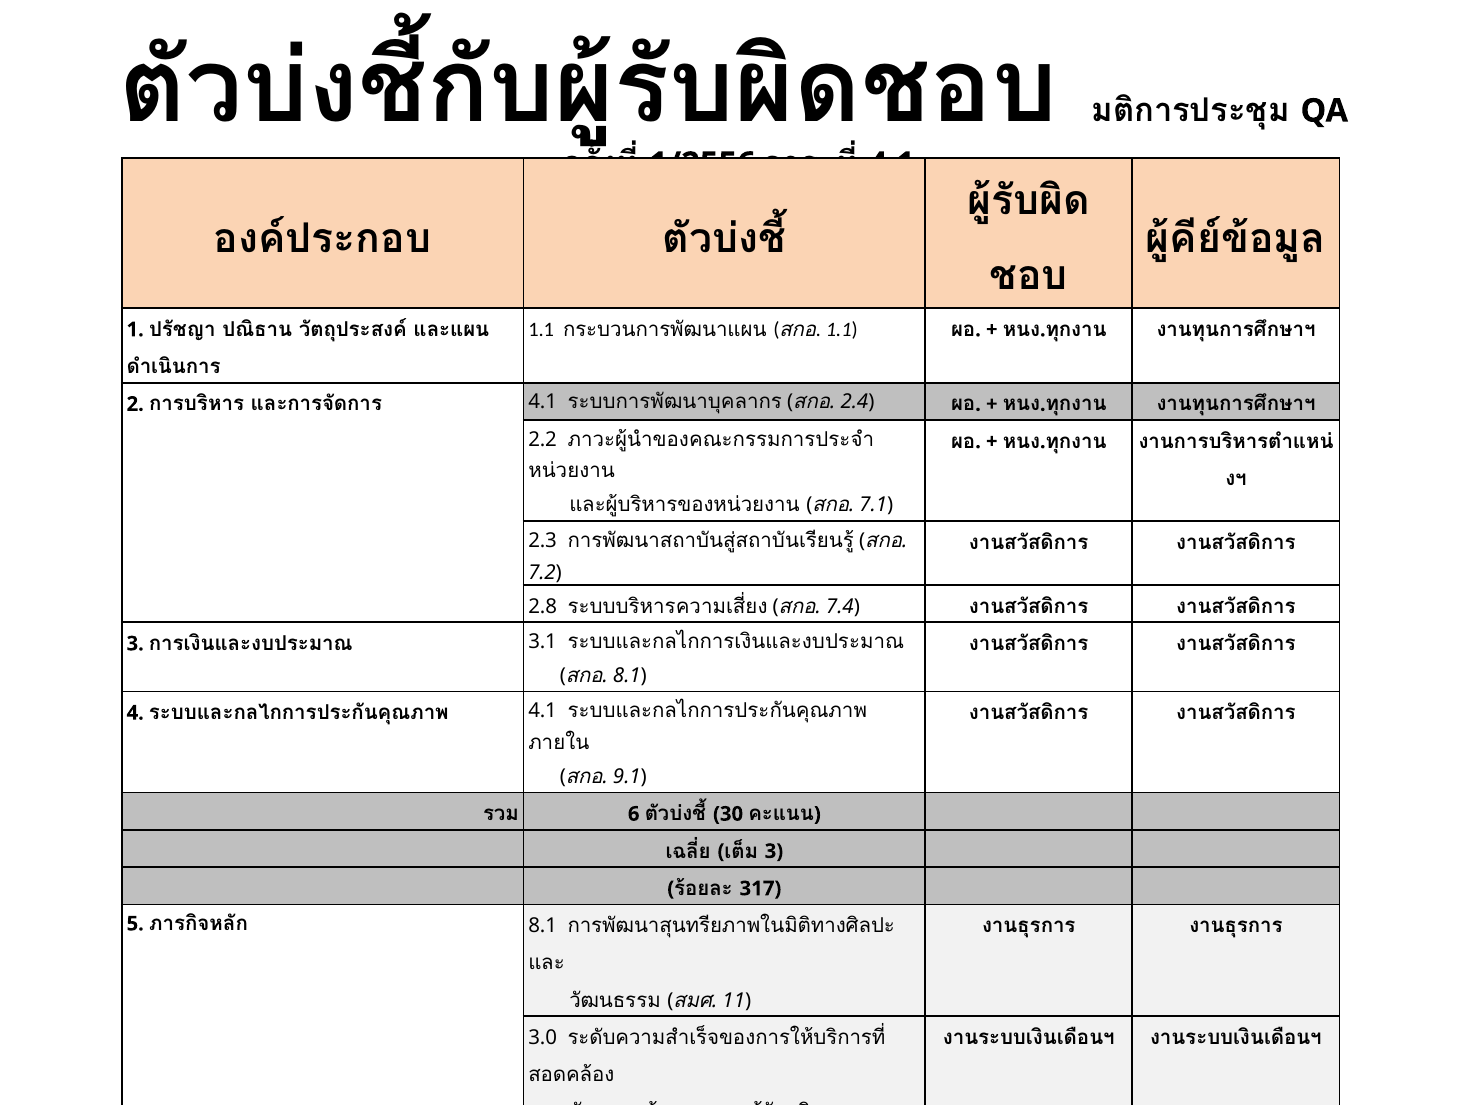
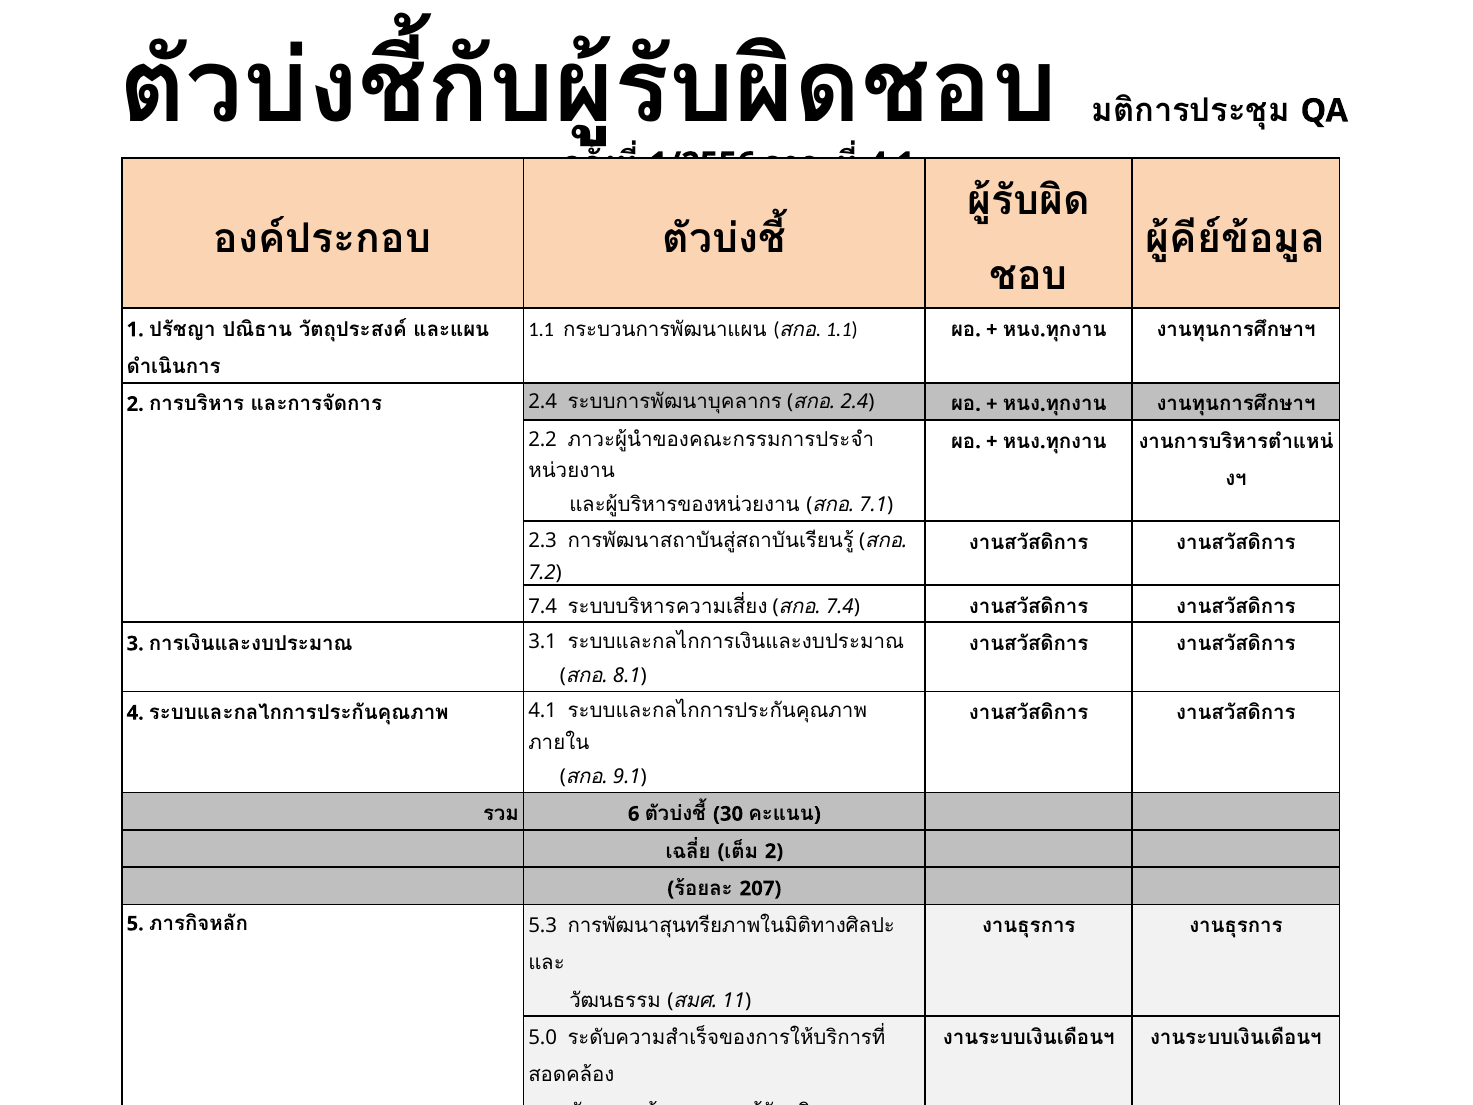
4.1: 4.1 -> 2.4 (543, 402)
2.8: 2.8 -> 7.4 (543, 607)
3: 3 -> 2 (774, 851)
317: 317 -> 207 (760, 888)
8.1: 8.1 -> 5.3 (543, 926)
3.0: 3.0 -> 5.0 (543, 1037)
